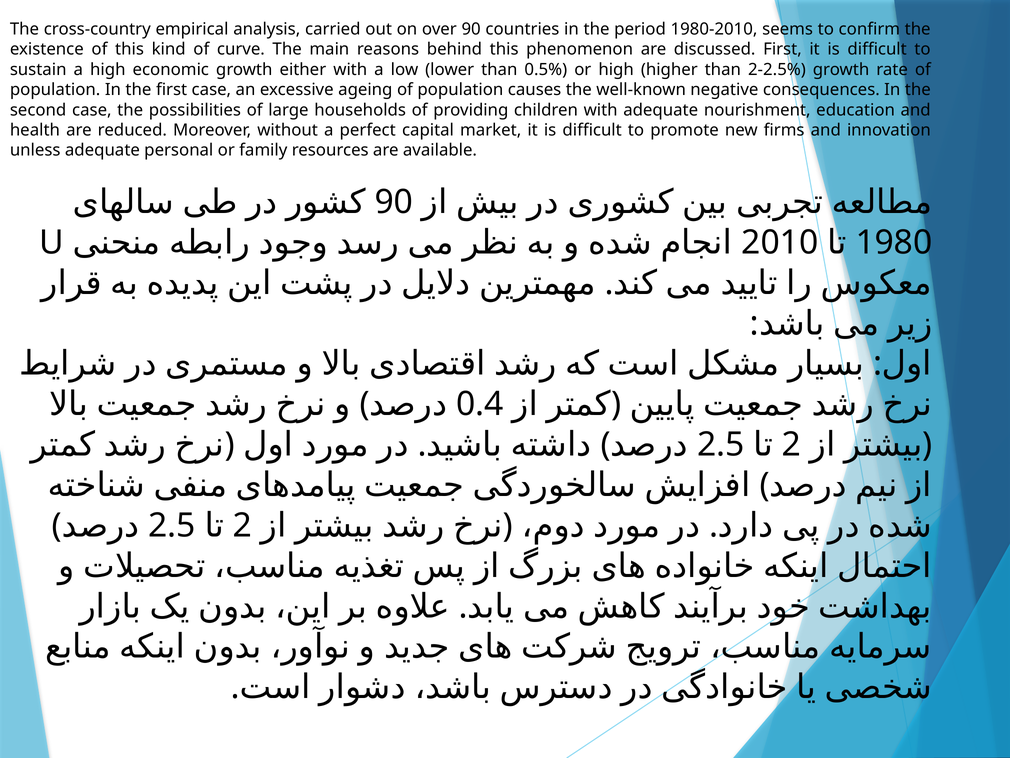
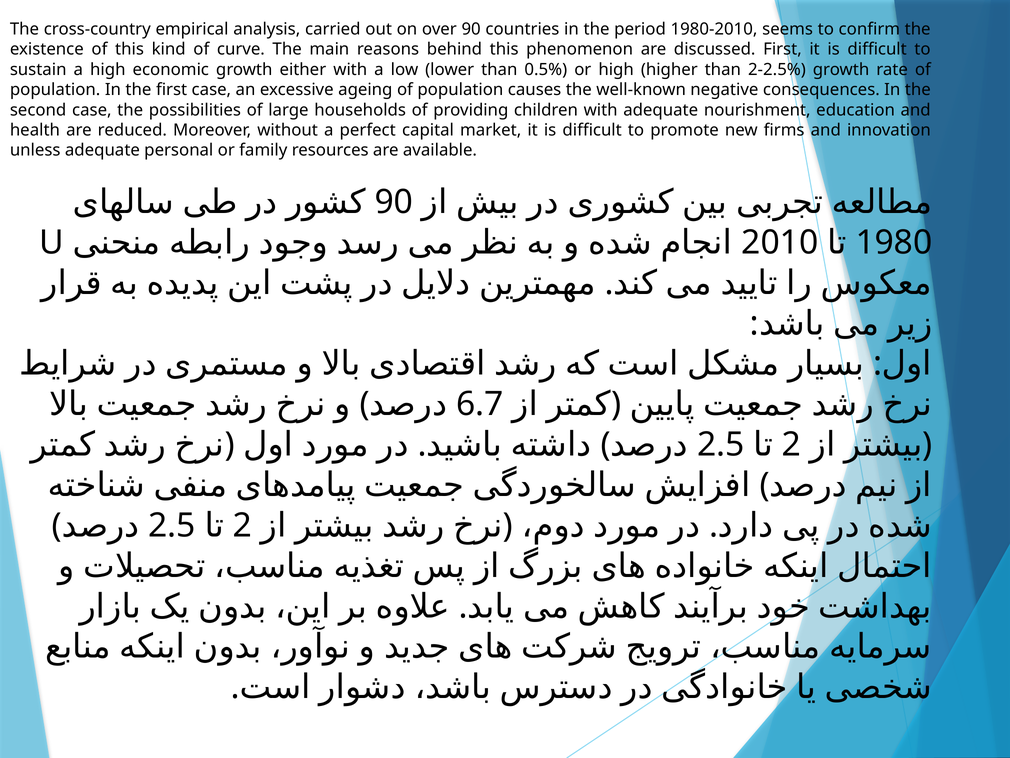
0.4: 0.4 -> 6.7 (480, 404)
